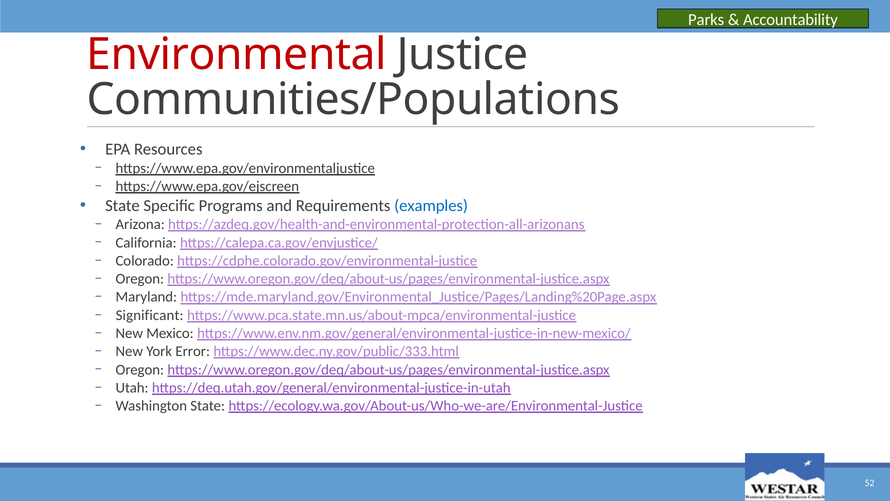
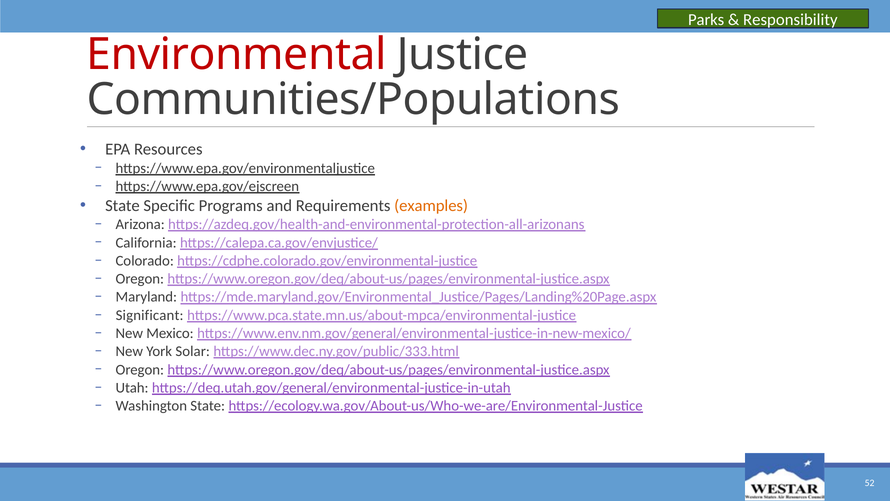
Accountability: Accountability -> Responsibility (790, 20)
examples colour: blue -> orange (431, 206)
Error: Error -> Solar (193, 351)
